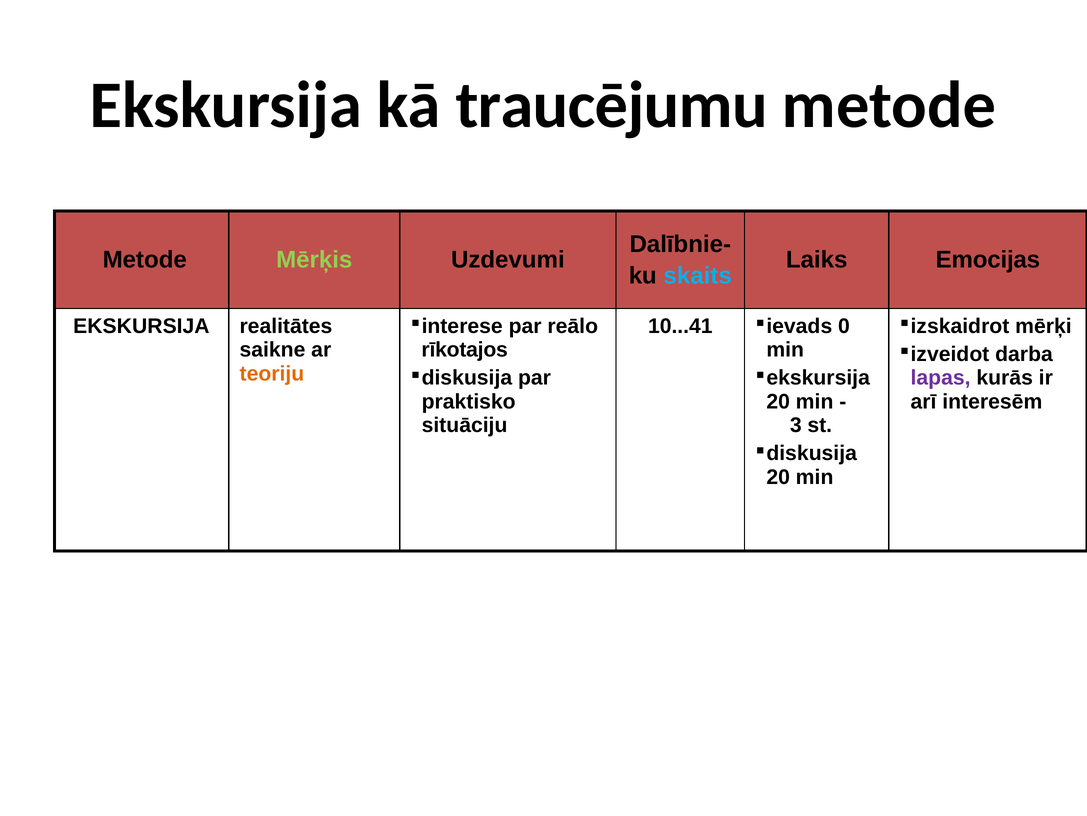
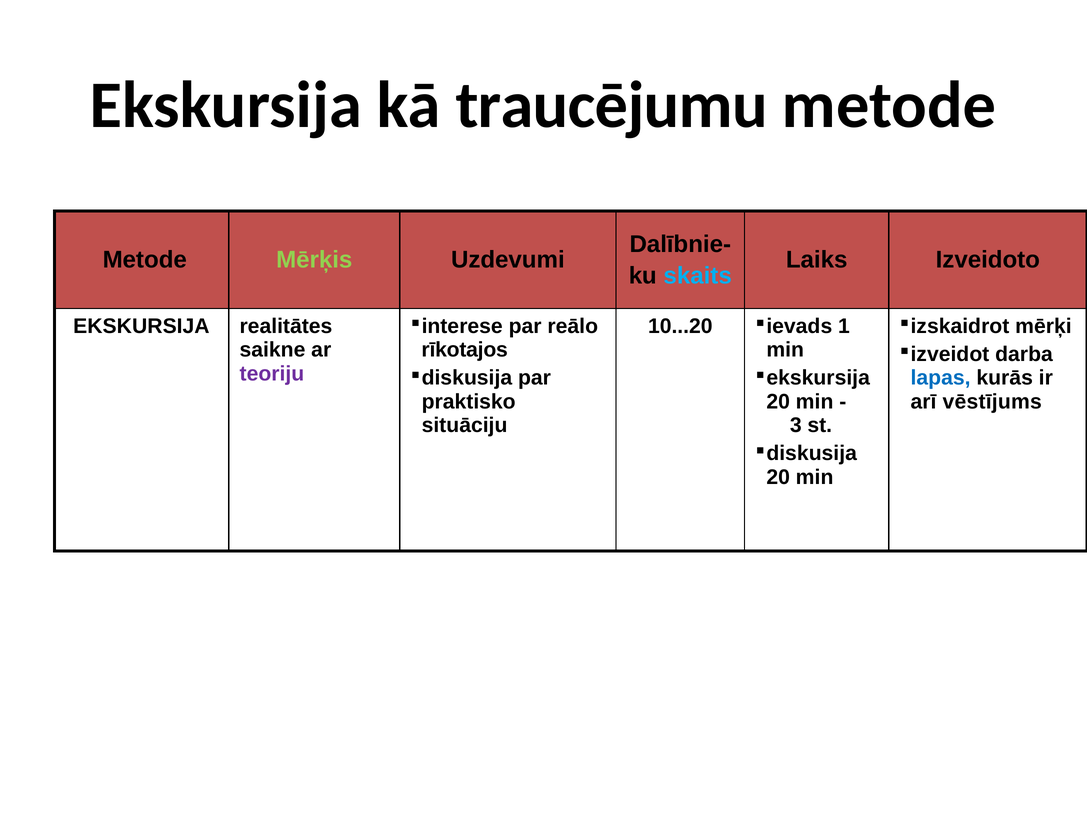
Emocijas: Emocijas -> Izveidoto (988, 260)
10...41: 10...41 -> 10...20 (680, 326)
0: 0 -> 1 (844, 326)
teoriju colour: orange -> purple (272, 373)
lapas colour: purple -> blue (941, 378)
interesēm: interesēm -> vēstījums (992, 401)
